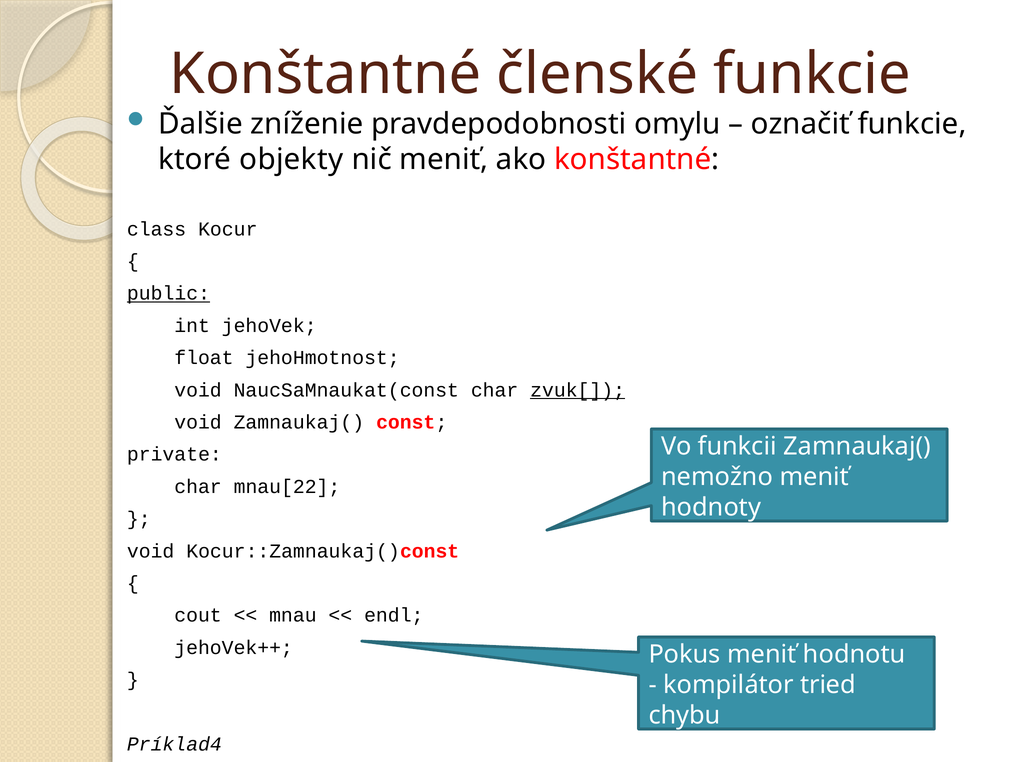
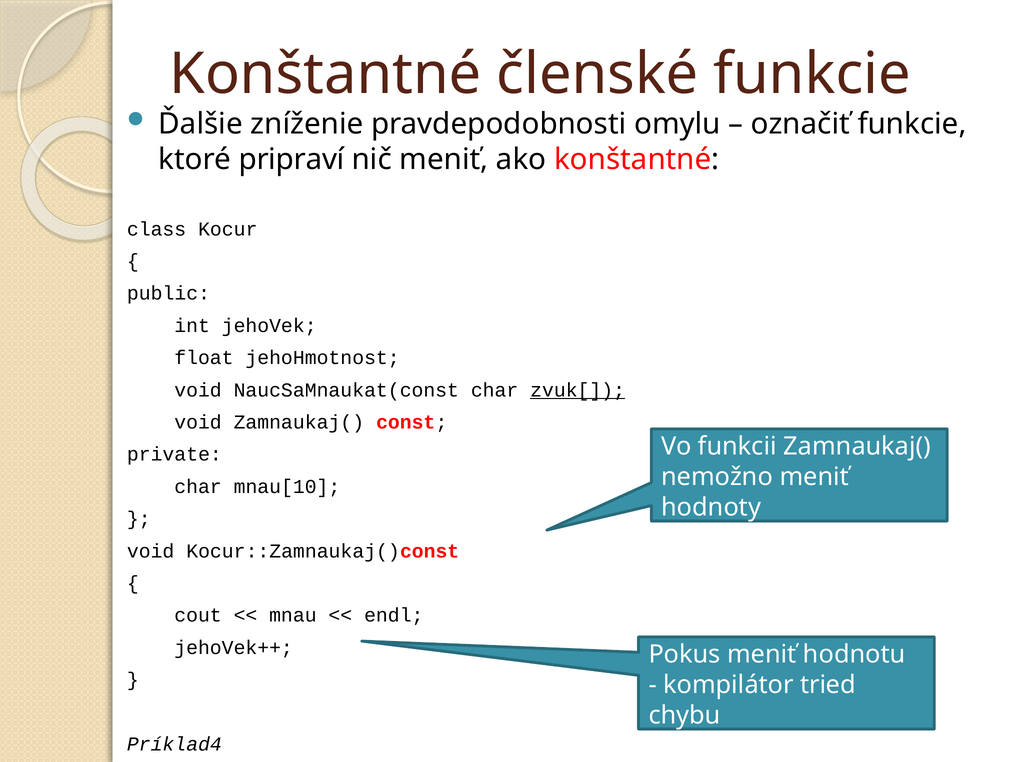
objekty: objekty -> pripraví (292, 159)
public underline: present -> none (168, 293)
mnau[22: mnau[22 -> mnau[10 (287, 486)
